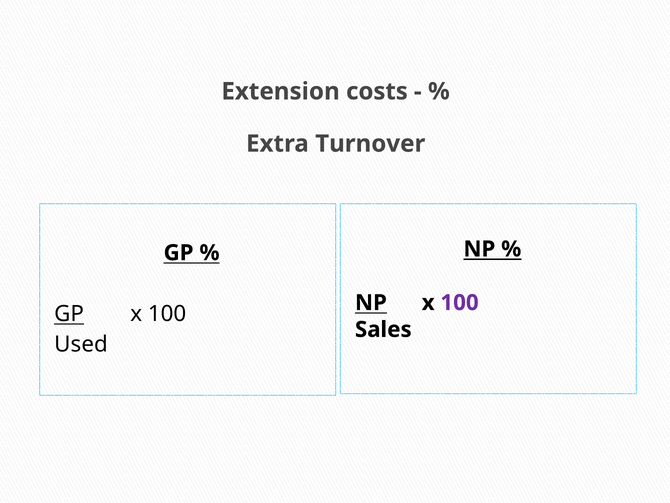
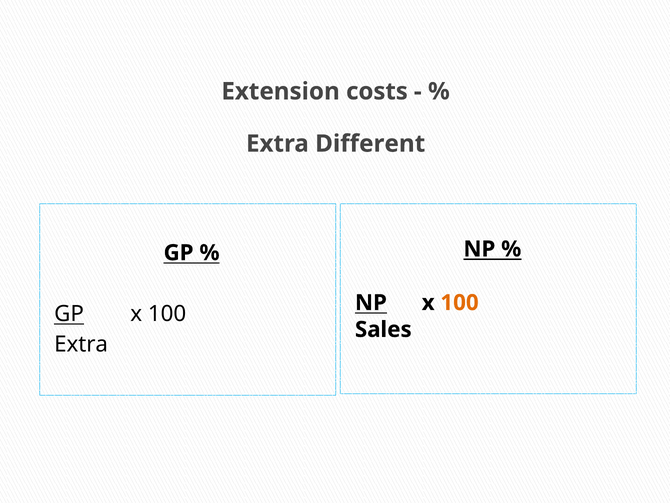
Turnover: Turnover -> Different (370, 144)
100 colour: purple -> orange (460, 302)
Used: Used -> Extra (81, 344)
